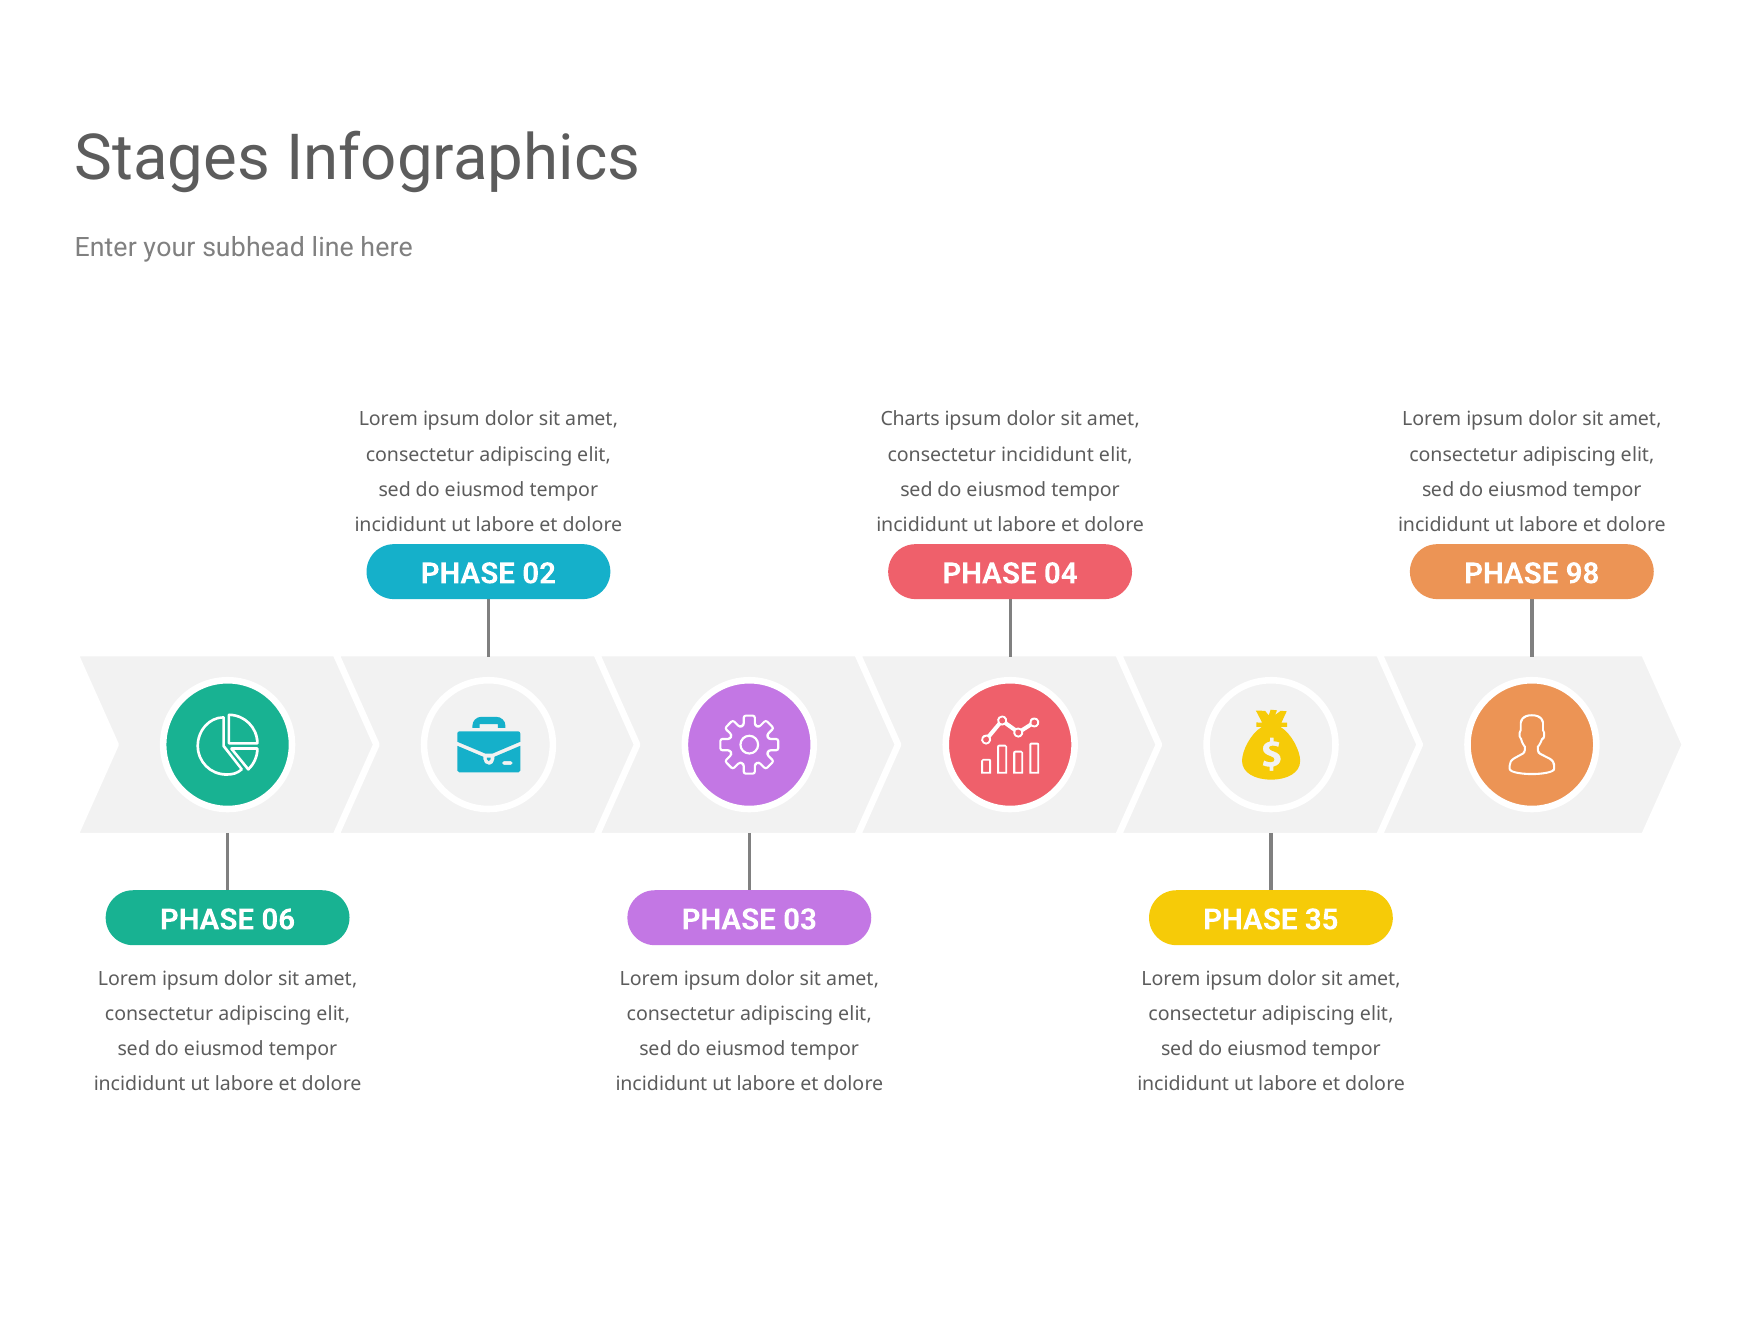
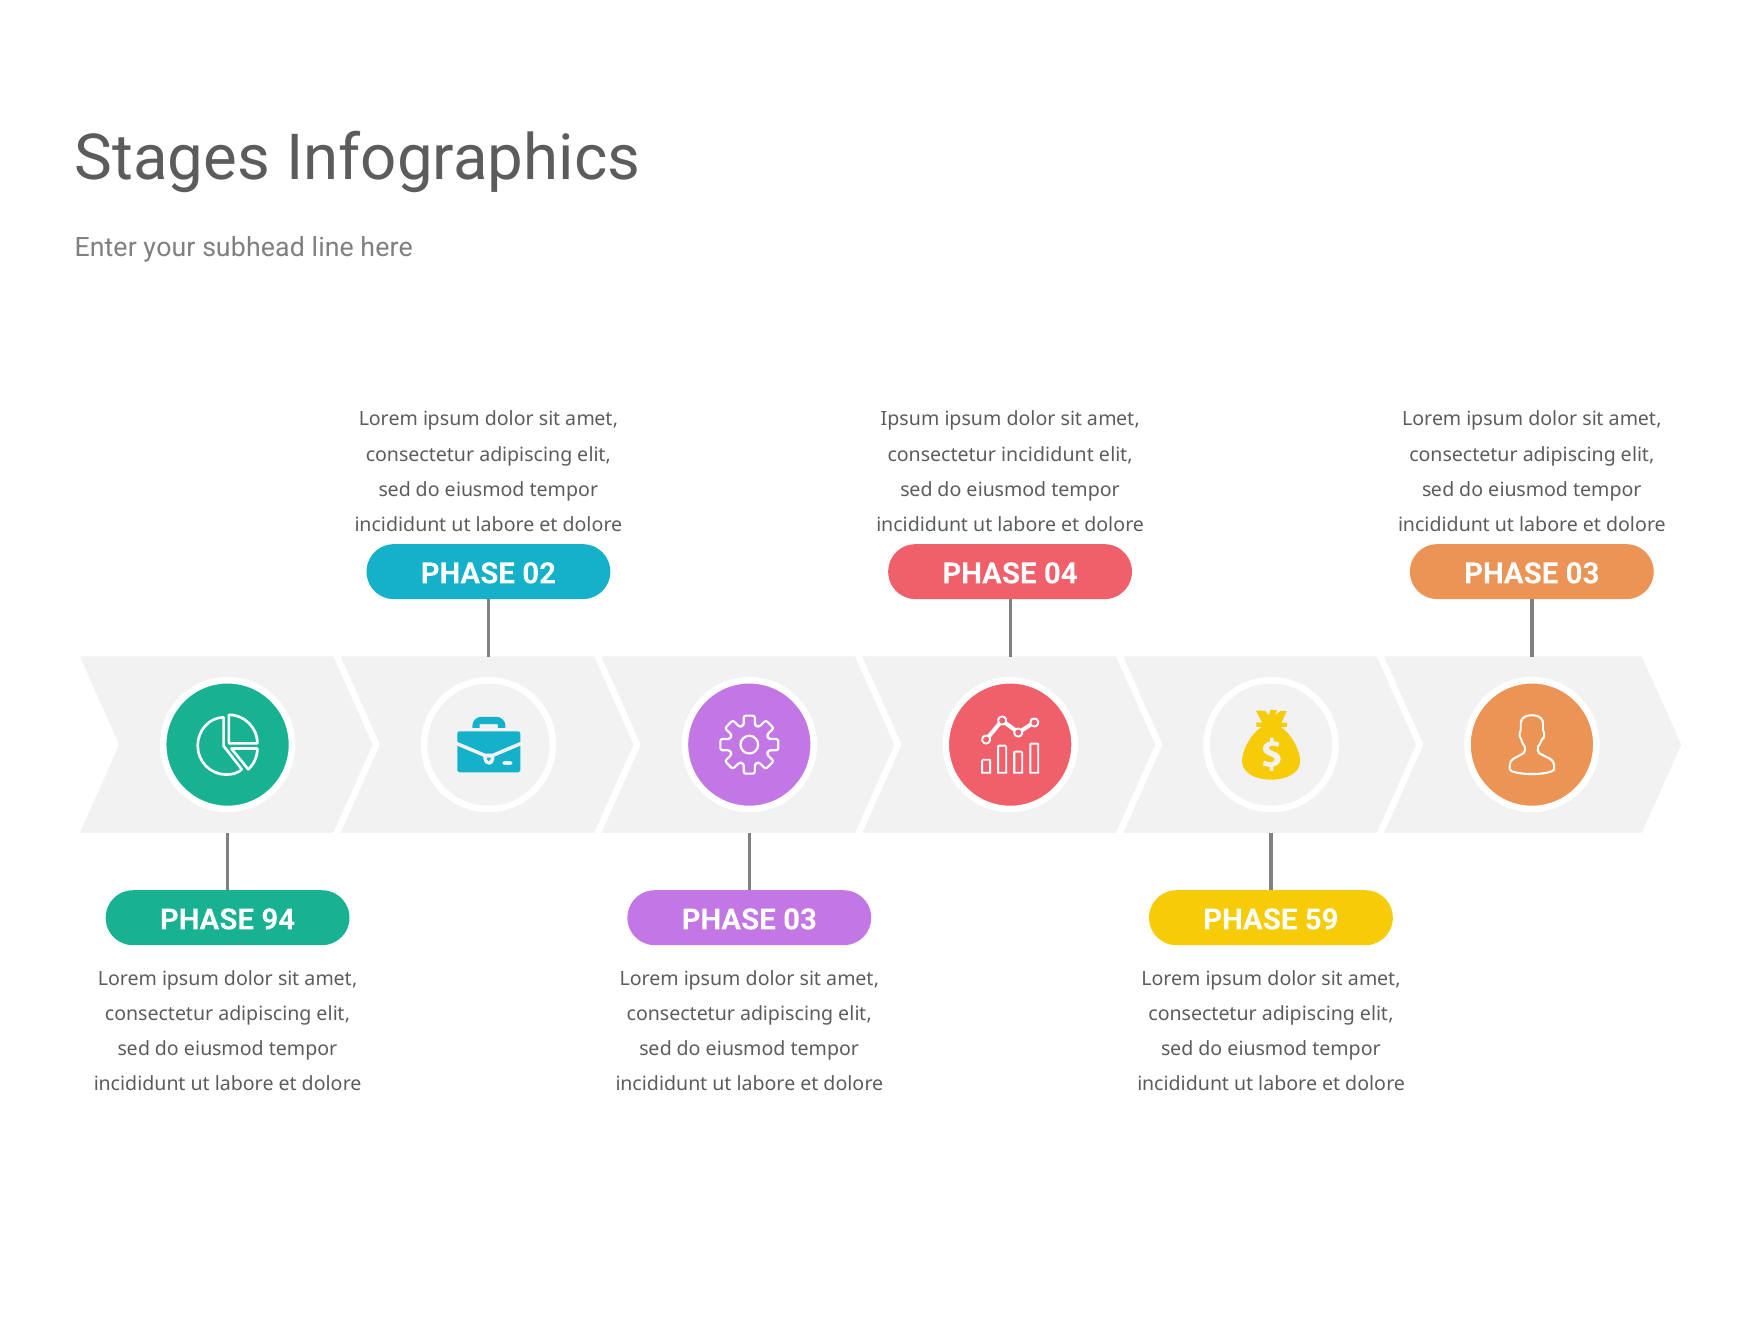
Charts: Charts -> Ipsum (910, 420)
98: 98 -> 03 (1583, 574)
06: 06 -> 94 (278, 920)
35: 35 -> 59 (1322, 920)
